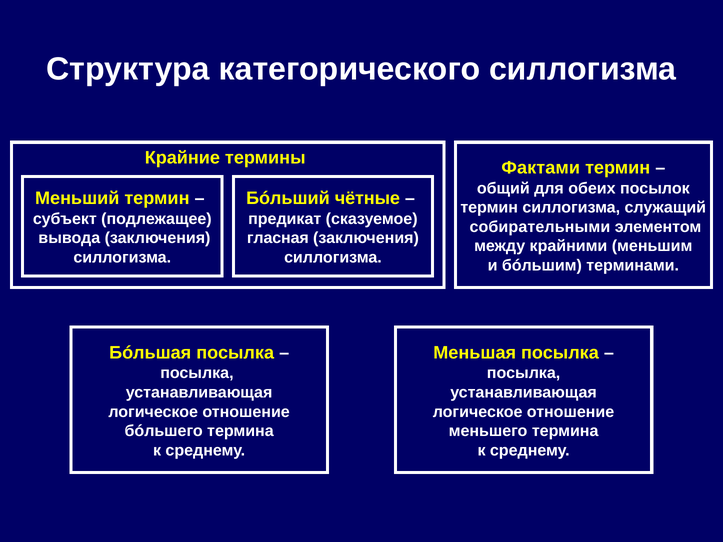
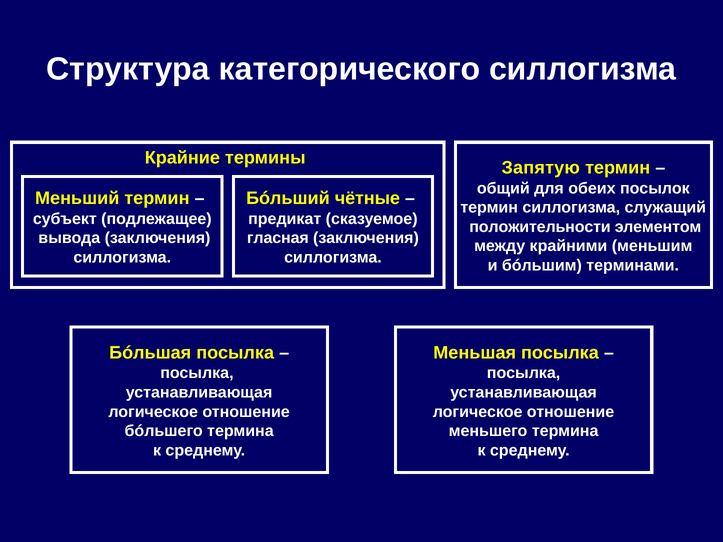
Фактами: Фактами -> Запятую (541, 168)
собирательными: собирательными -> положительности (540, 227)
